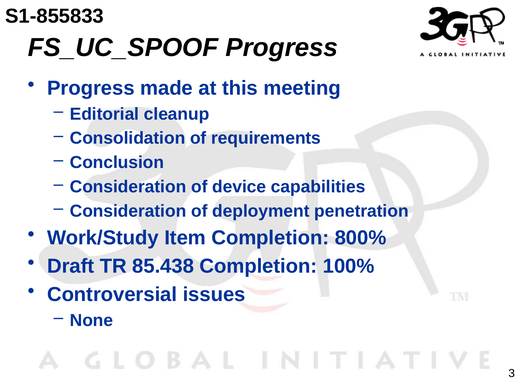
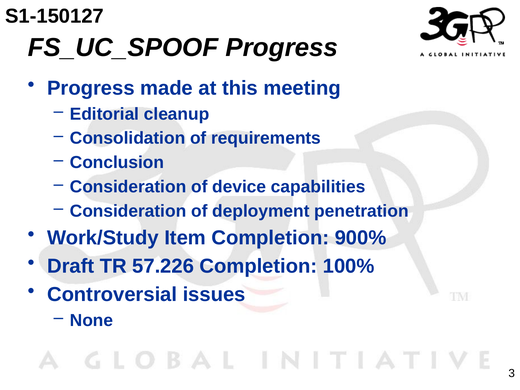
S1-855833: S1-855833 -> S1-150127 (54, 16)
800%: 800% -> 900% (361, 238)
85.438: 85.438 -> 57.226 (163, 266)
